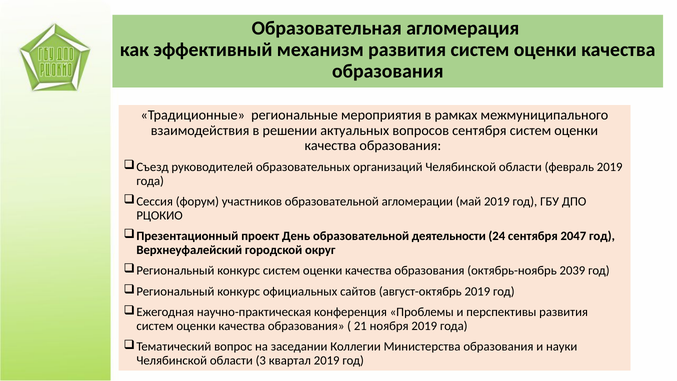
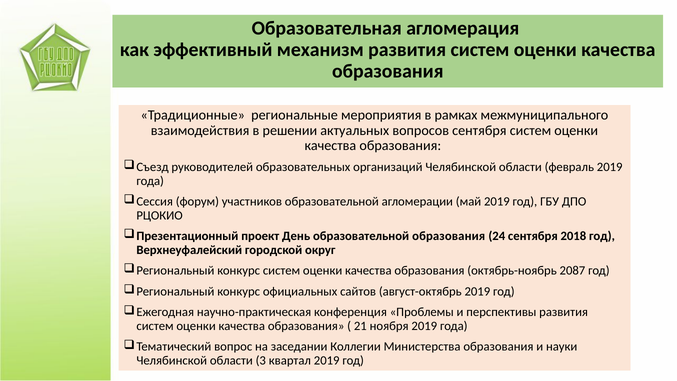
образовательной деятельности: деятельности -> образования (449, 236)
2047: 2047 -> 2018 (573, 236)
2039: 2039 -> 2087 (572, 271)
